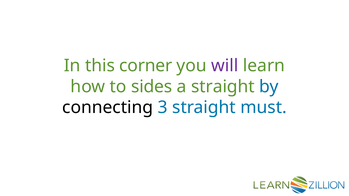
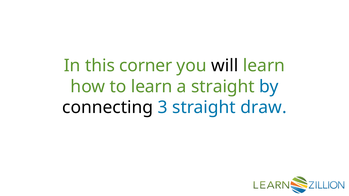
will colour: purple -> black (225, 66)
to sides: sides -> learn (152, 87)
must: must -> draw (264, 108)
